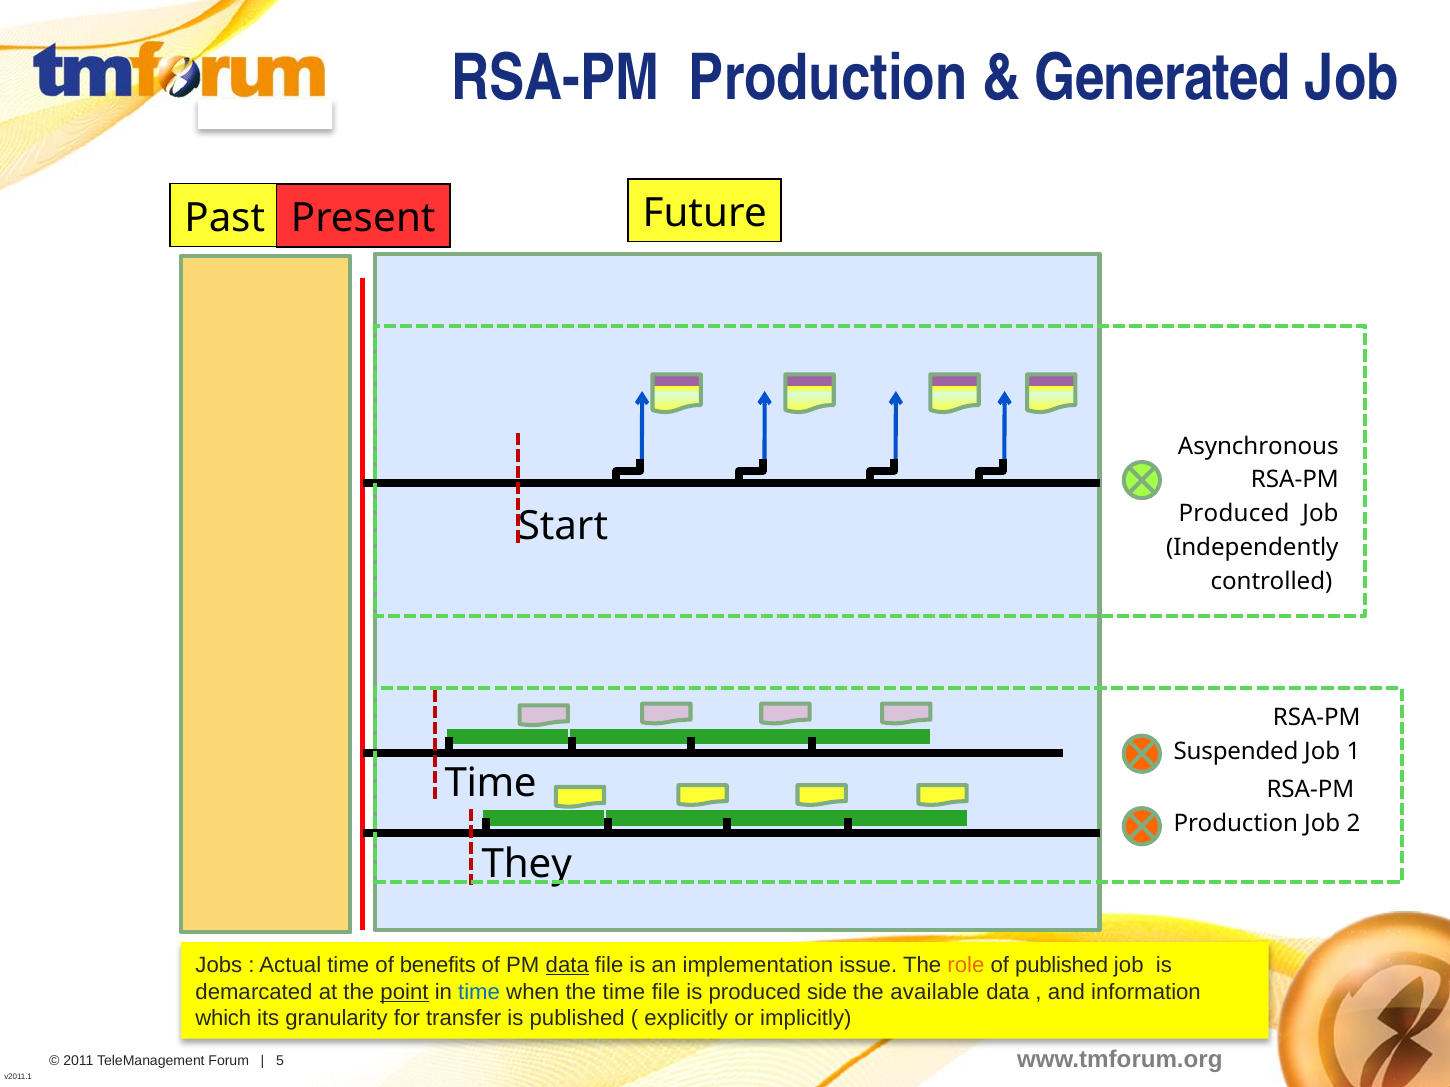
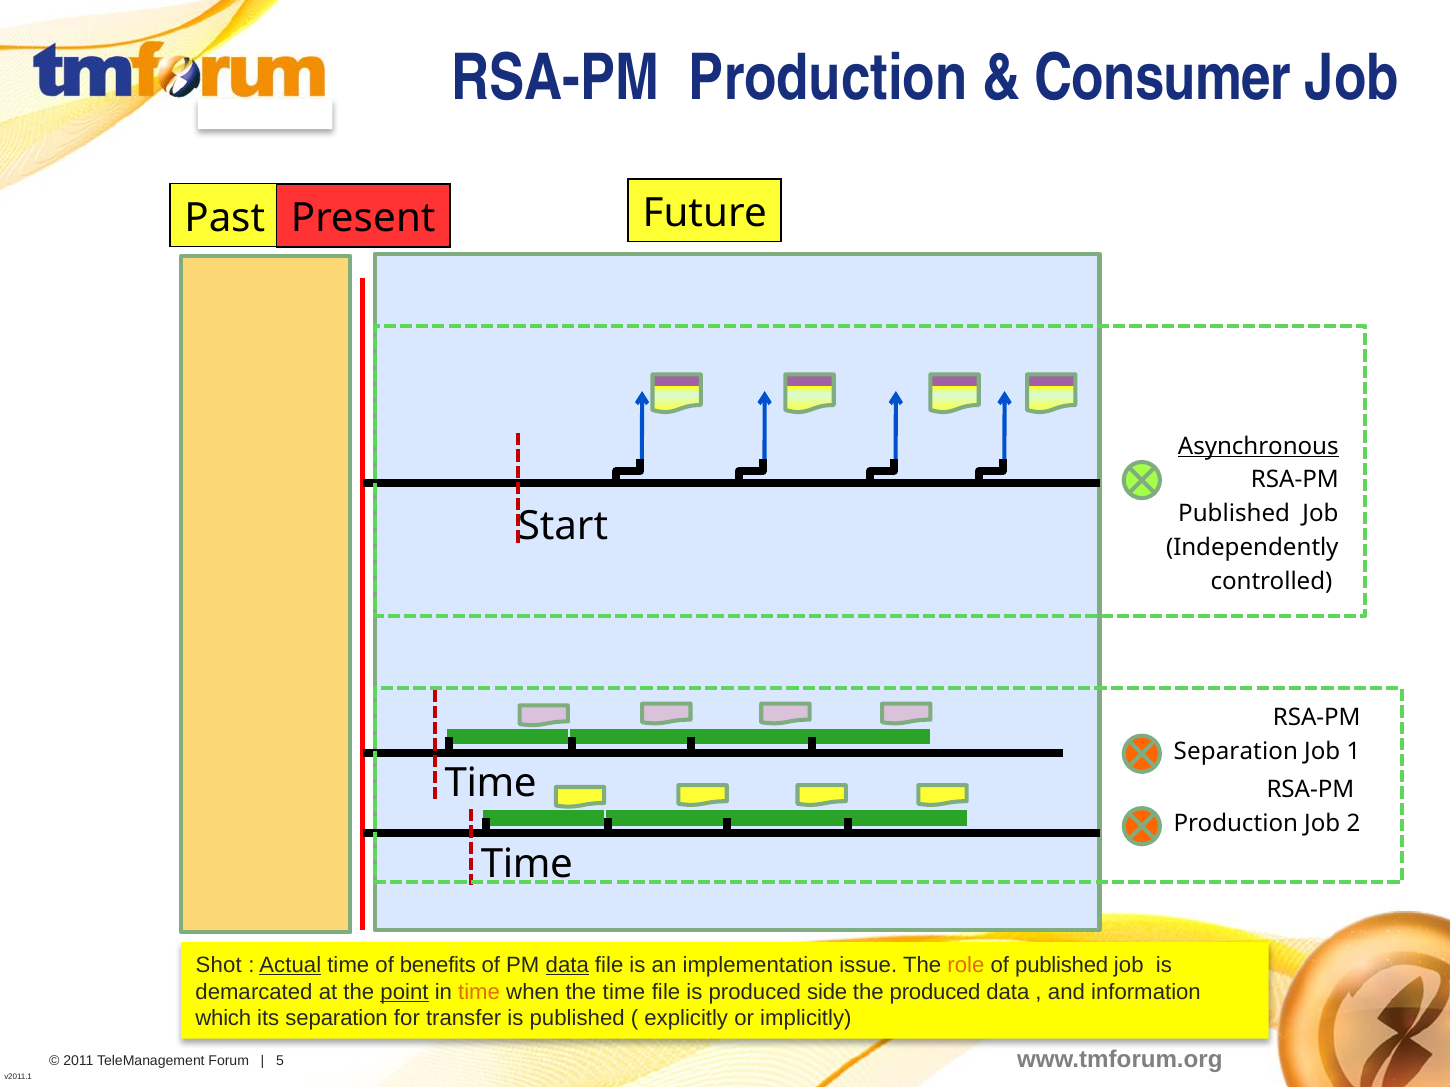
Generated: Generated -> Consumer (1163, 78)
Asynchronous underline: none -> present (1258, 446)
Produced: Produced -> Published (1234, 514)
Suspended: Suspended -> Separation (1236, 752)
They: They -> Time (527, 865)
Jobs: Jobs -> Shot (219, 966)
Actual underline: none -> present (290, 966)
time colour: blue -> orange (479, 992)
the available: available -> produced (935, 992)
its granularity: granularity -> separation (337, 1019)
